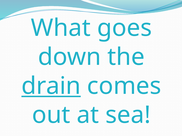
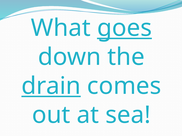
goes underline: none -> present (124, 28)
